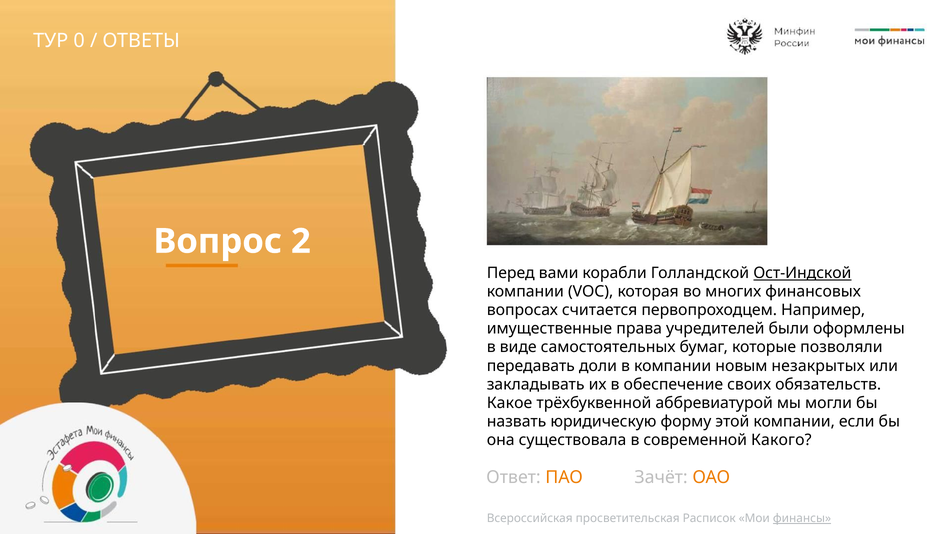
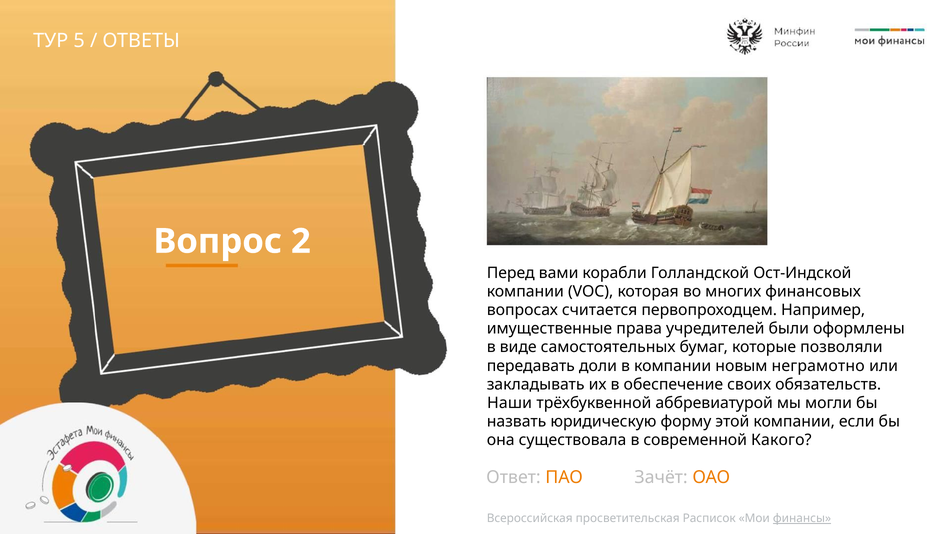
0: 0 -> 5 (79, 41)
Ост-Индской underline: present -> none (802, 273)
незакрытых: незакрытых -> неграмотно (818, 366)
Какое: Какое -> Наши (510, 403)
